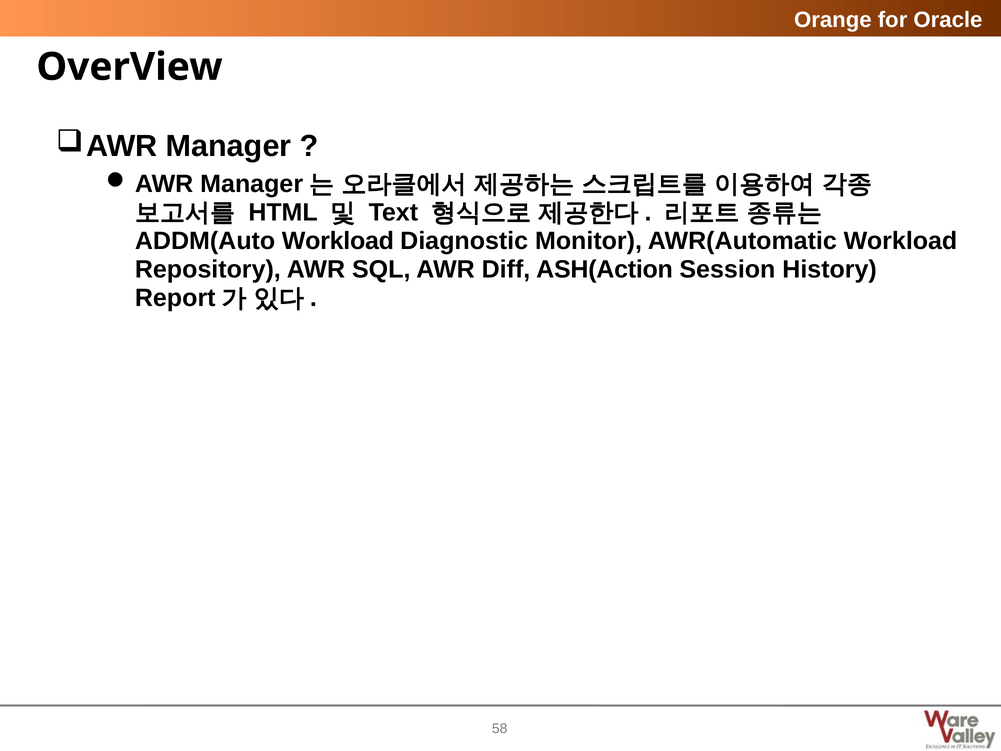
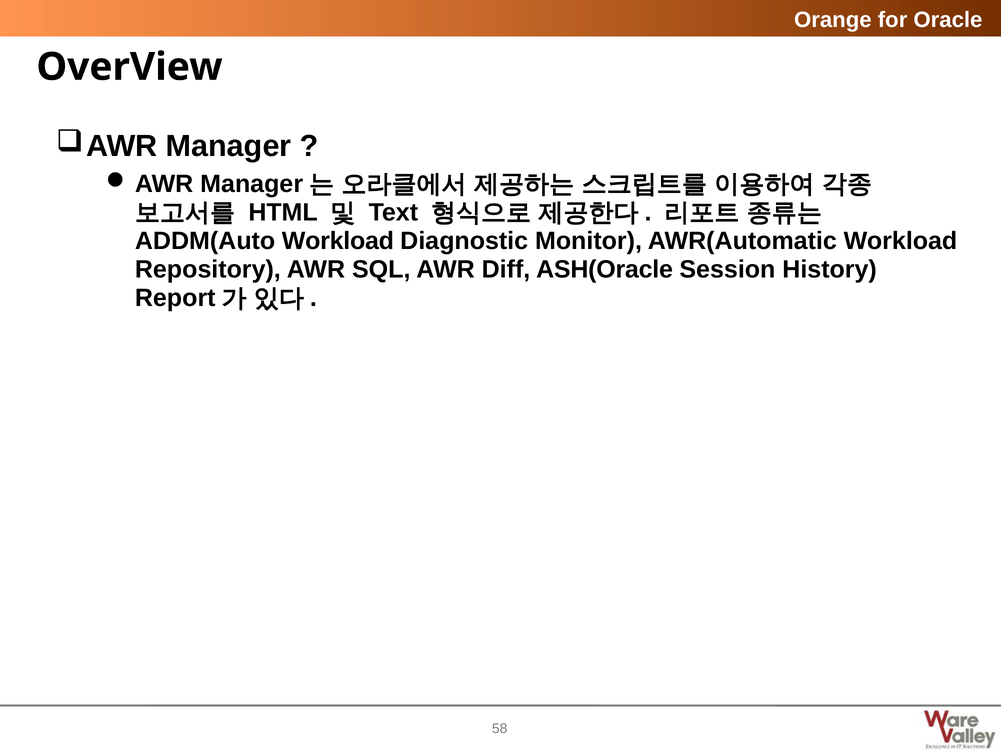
ASH(Action: ASH(Action -> ASH(Oracle (605, 269)
